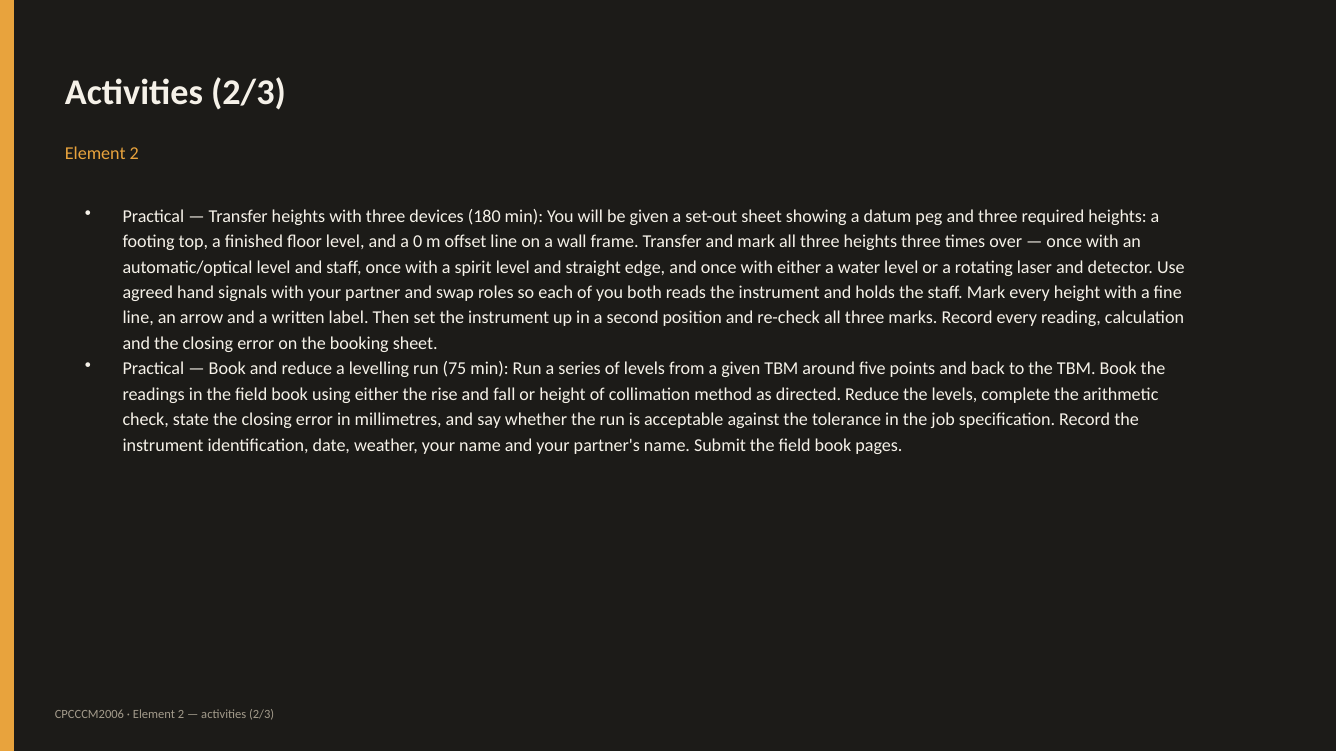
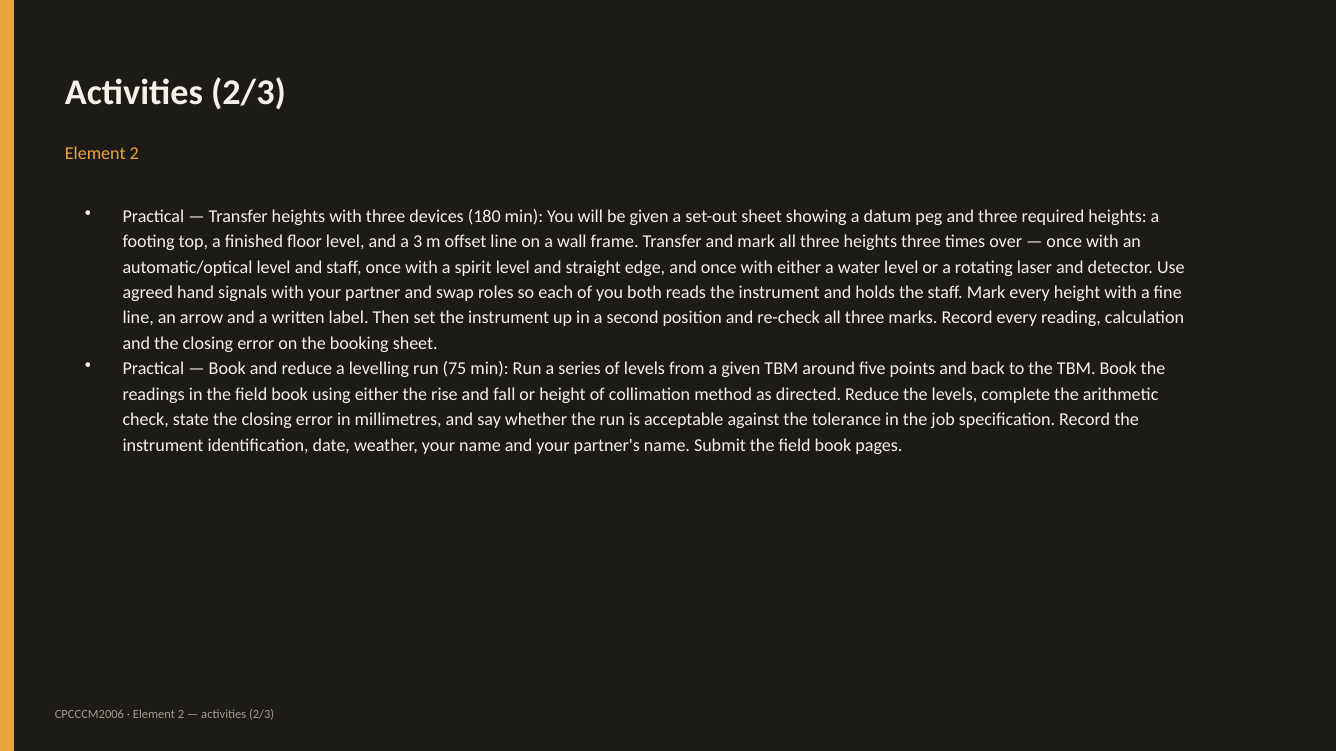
0: 0 -> 3 (418, 242)
